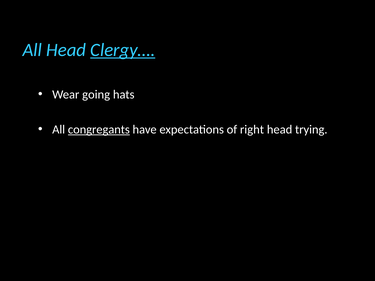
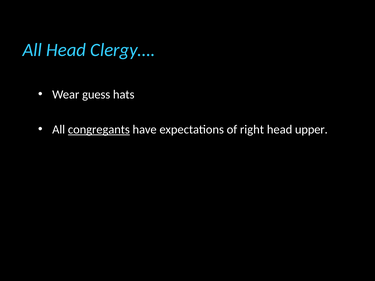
Clergy… underline: present -> none (123, 50)
going: going -> guess (96, 95)
trying: trying -> upper (311, 130)
